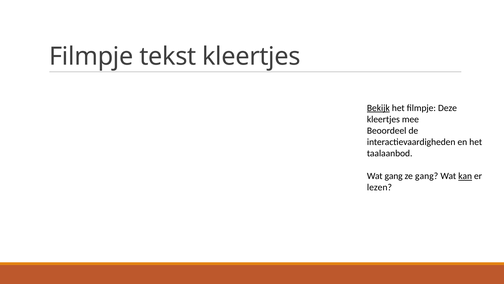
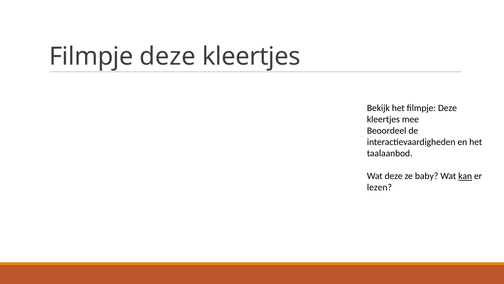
tekst: tekst -> deze (168, 56)
Bekijk underline: present -> none (378, 108)
Wat gang: gang -> deze (394, 176)
ze gang: gang -> baby (427, 176)
